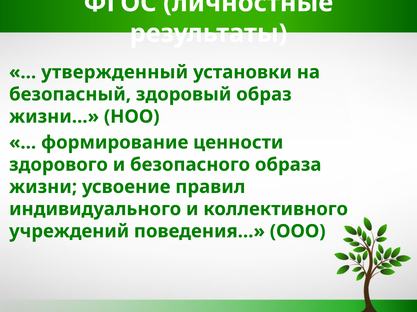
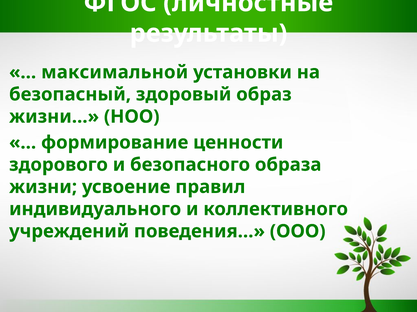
утвержденный: утвержденный -> максимальной (115, 72)
